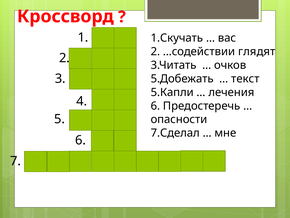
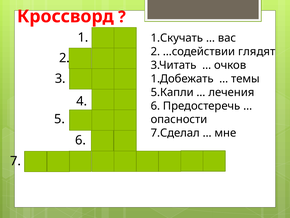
5.Добежать: 5.Добежать -> 1.Добежать (182, 79)
текст: текст -> темы (245, 79)
